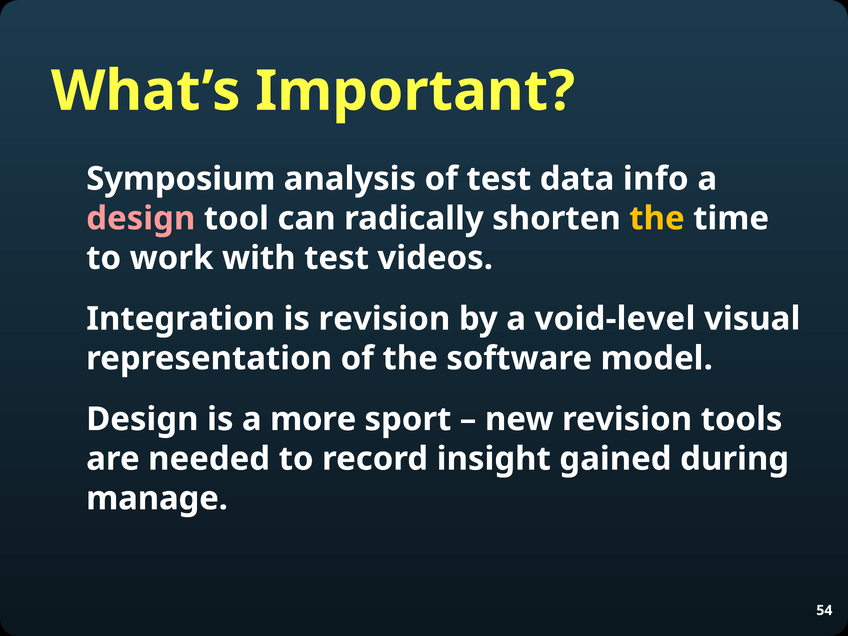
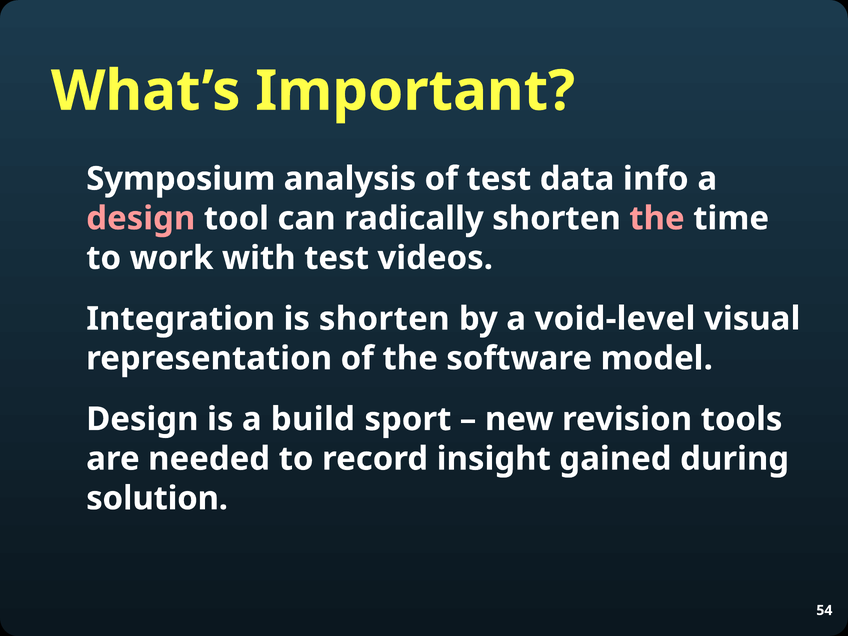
the colour: yellow -> pink (657, 218)
is revision: revision -> shorten (384, 319)
more: more -> build (313, 419)
manage: manage -> solution (157, 498)
